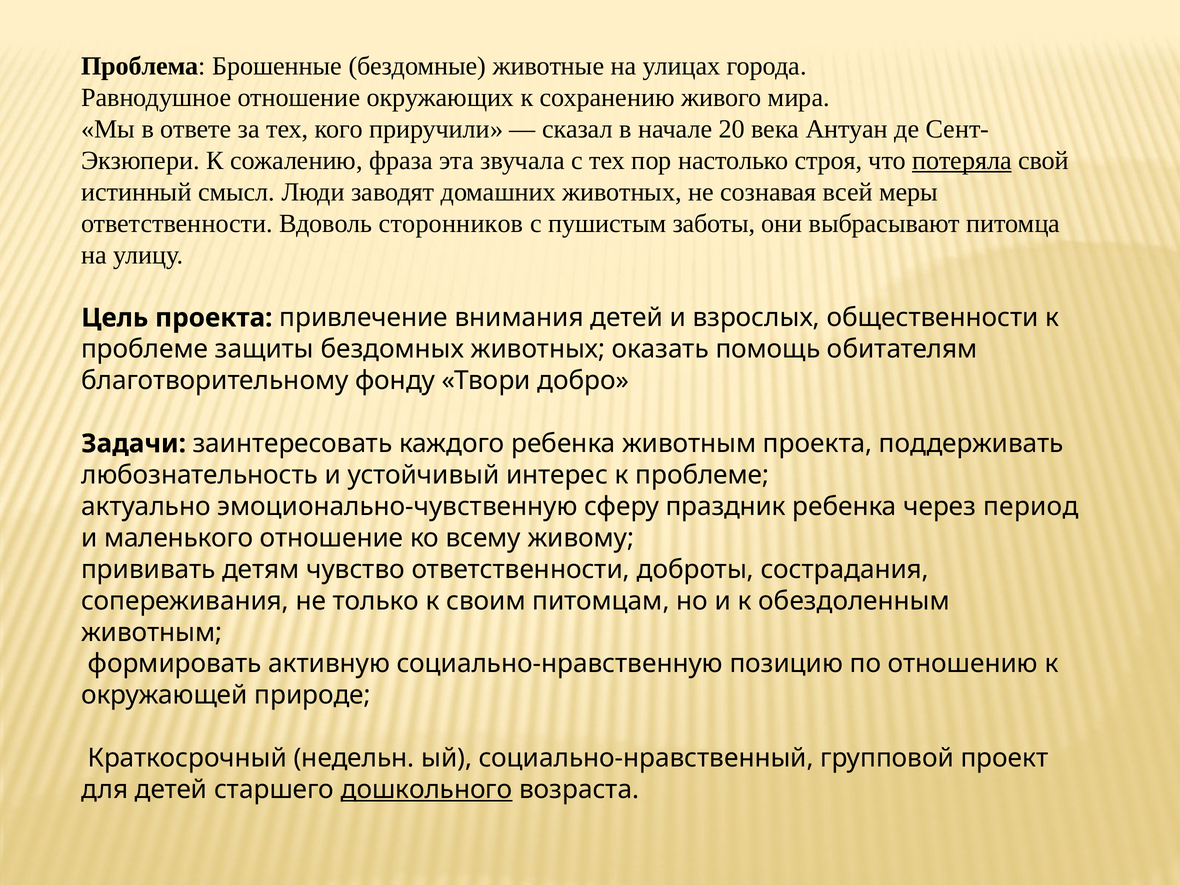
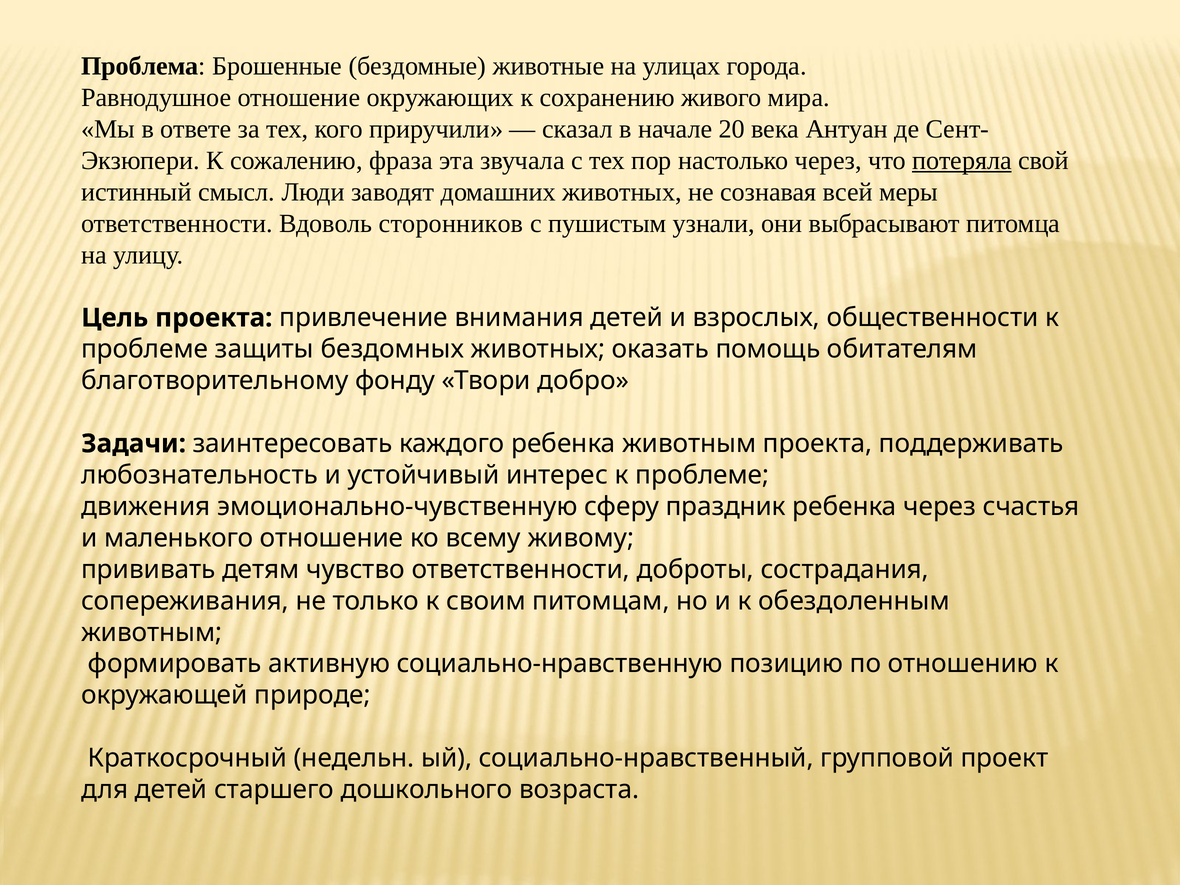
настолько строя: строя -> через (828, 161)
заботы: заботы -> узнали (714, 223)
актуально: актуально -> движения (146, 507)
период: период -> счастья (1031, 507)
дошкольного underline: present -> none (427, 790)
